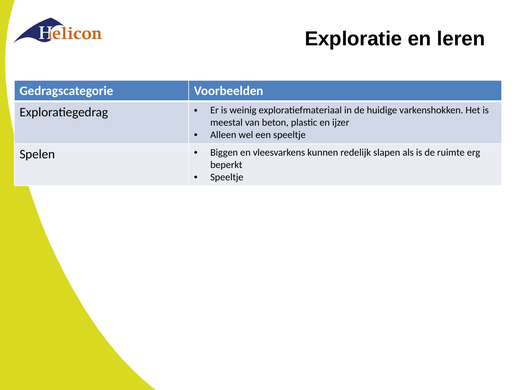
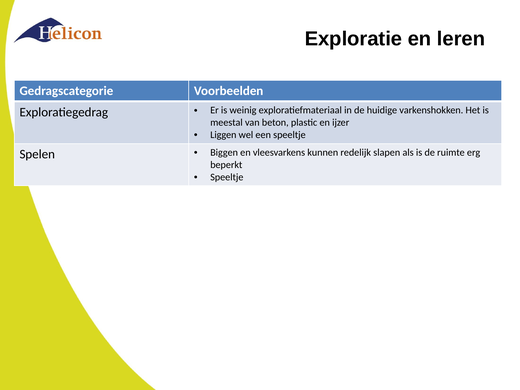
Alleen: Alleen -> Liggen (223, 135)
